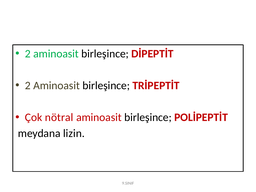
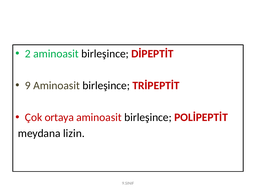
2: 2 -> 9 (28, 86)
nötral: nötral -> ortaya (59, 117)
